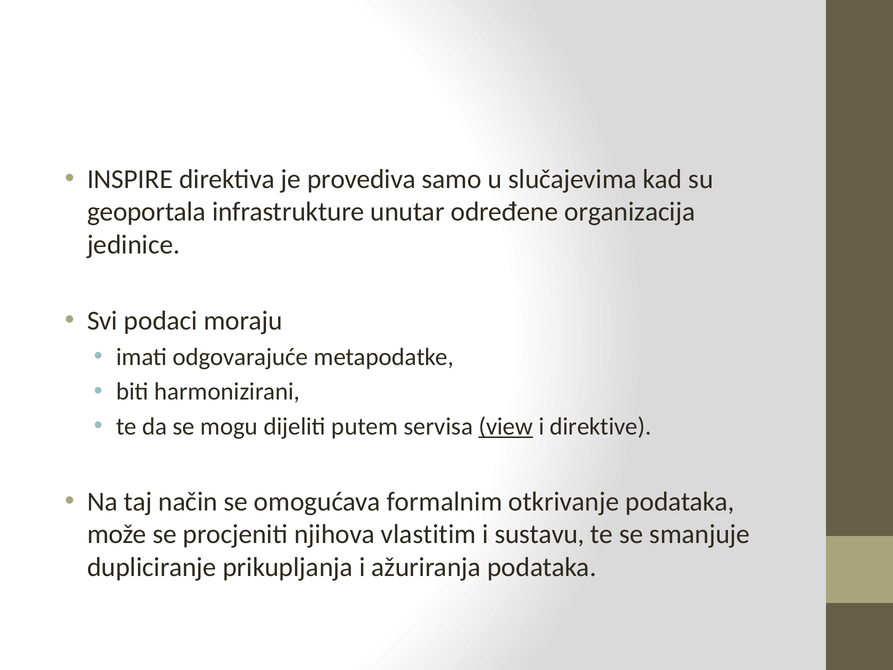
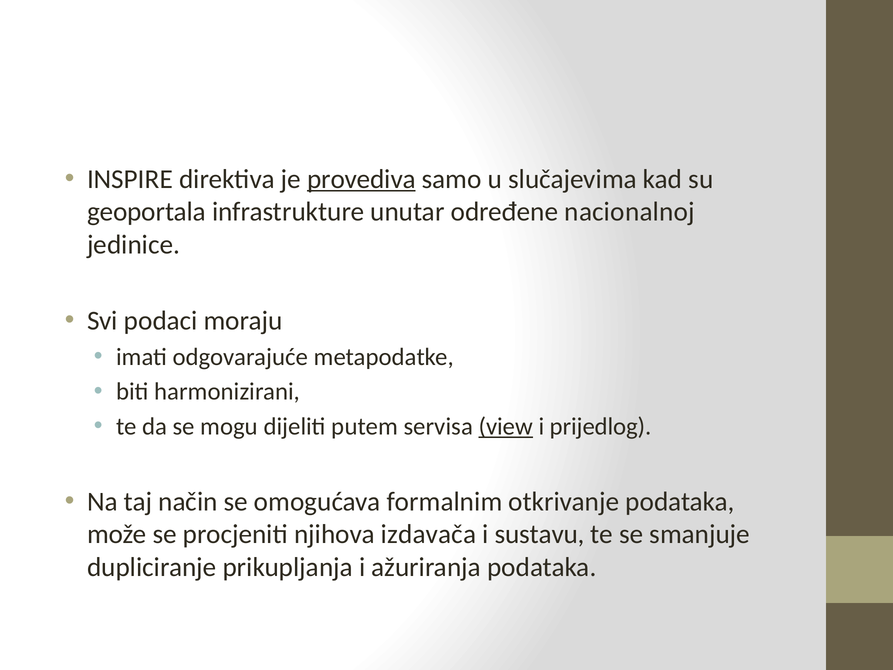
provediva underline: none -> present (361, 179)
organizacija: organizacija -> nacionalnoj (630, 212)
direktive: direktive -> prijedlog (601, 426)
vlastitim: vlastitim -> izdavača (428, 534)
